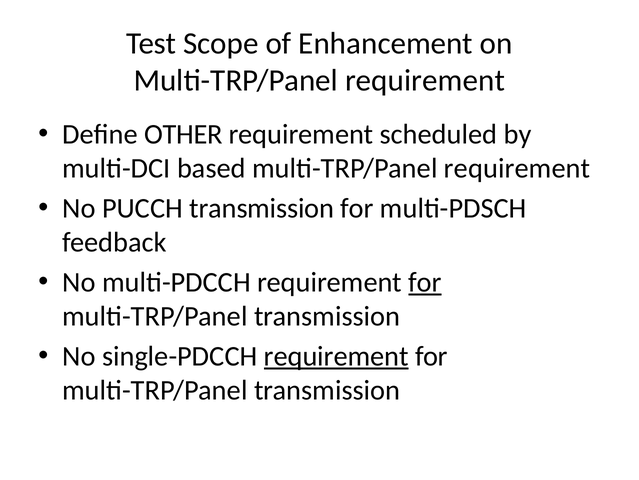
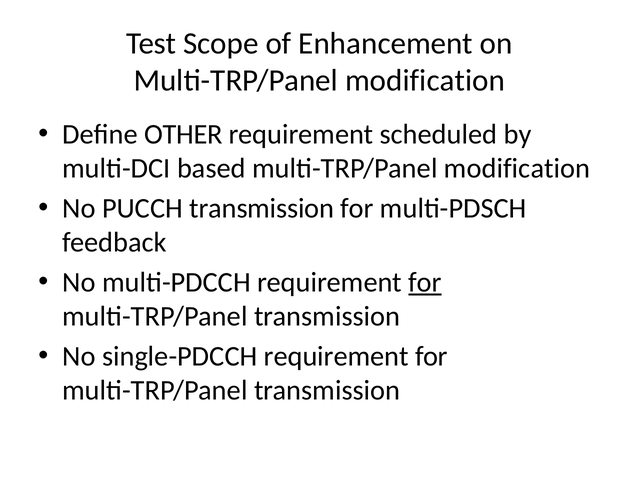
requirement: requirement -> modification (425, 80)
based multi-TRP/Panel requirement: requirement -> modification (517, 168)
requirement underline: present -> none (336, 356)
